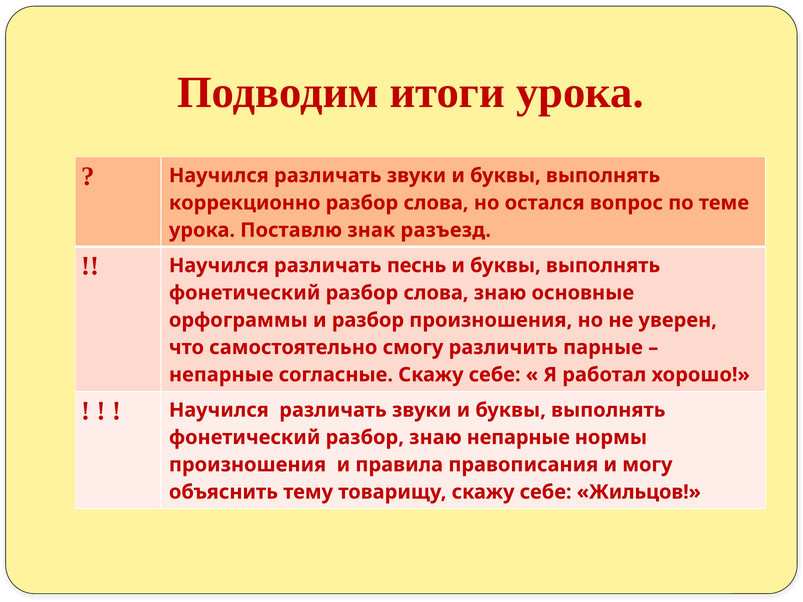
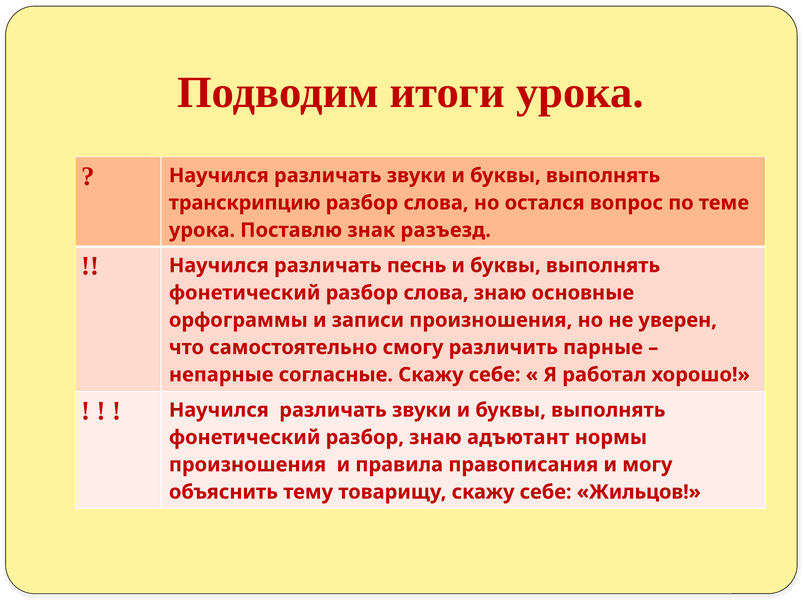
коррекционно: коррекционно -> транскрипцию (245, 203)
и разбор: разбор -> записи (368, 320)
знаю непарные: непарные -> адъютант (518, 438)
